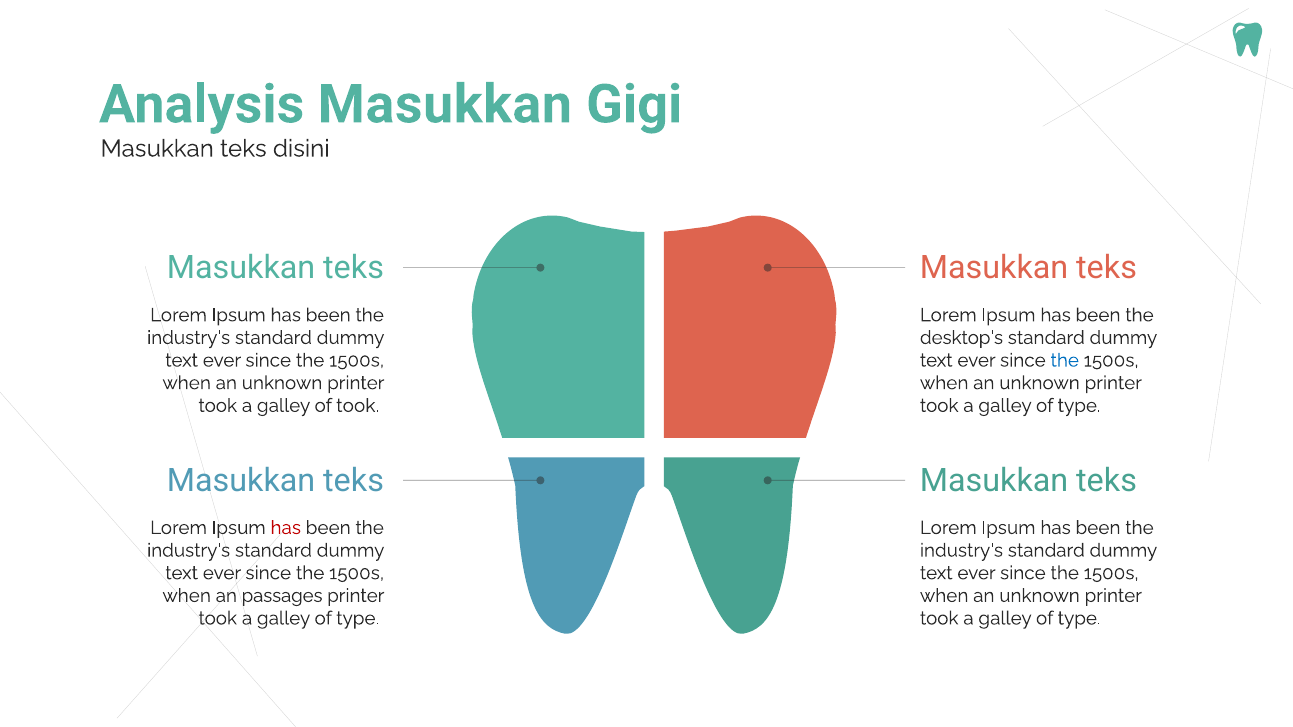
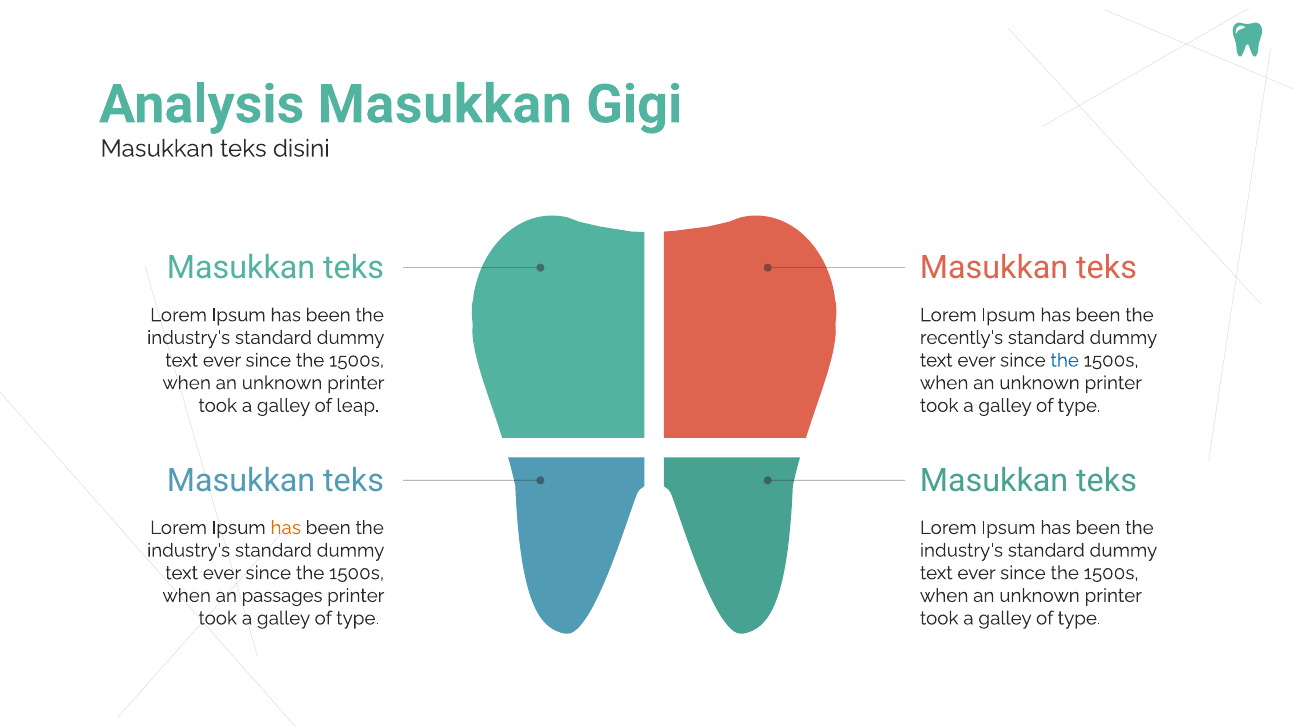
desktop's: desktop's -> recently's (962, 338)
of took: took -> leap (358, 406)
has colour: red -> orange (286, 528)
